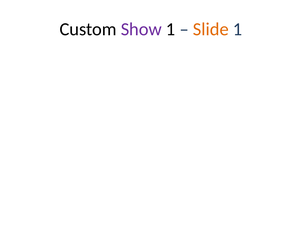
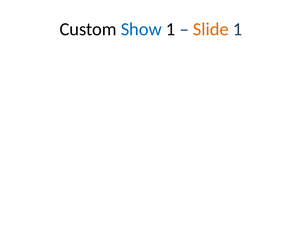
Show colour: purple -> blue (141, 29)
